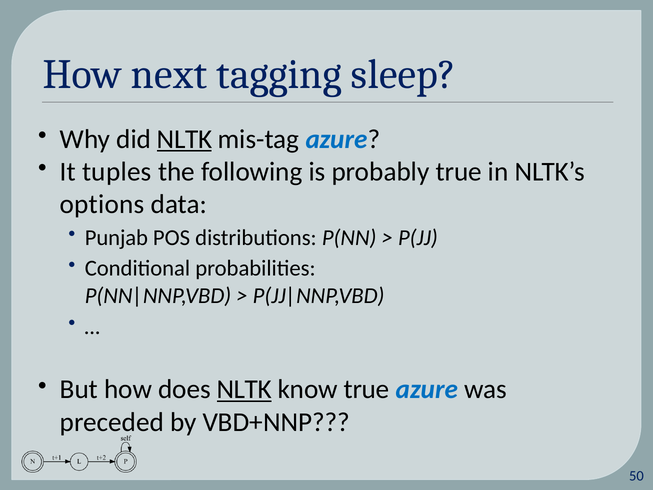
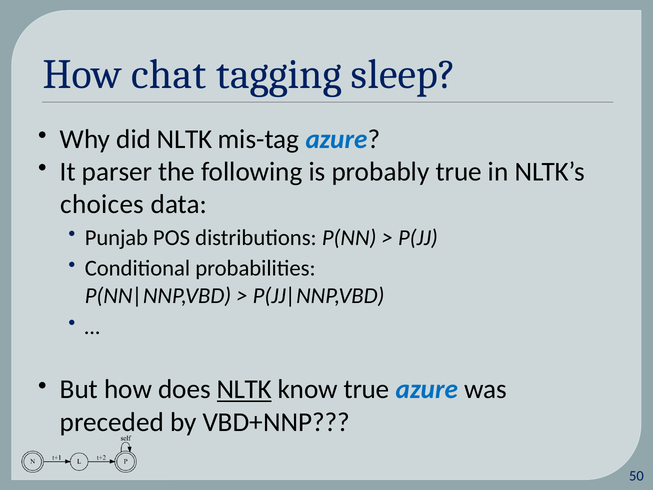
next: next -> chat (169, 74)
NLTK underline: present -> none (185, 139)
tuples: tuples -> parser (117, 172)
options: options -> choices (102, 204)
